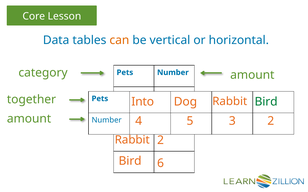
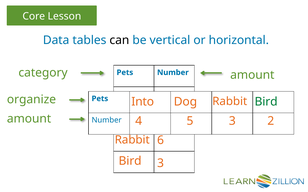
can colour: orange -> black (119, 40)
together: together -> organize (31, 100)
Rabbit 2: 2 -> 6 (161, 140)
Bird 6: 6 -> 3 (161, 164)
